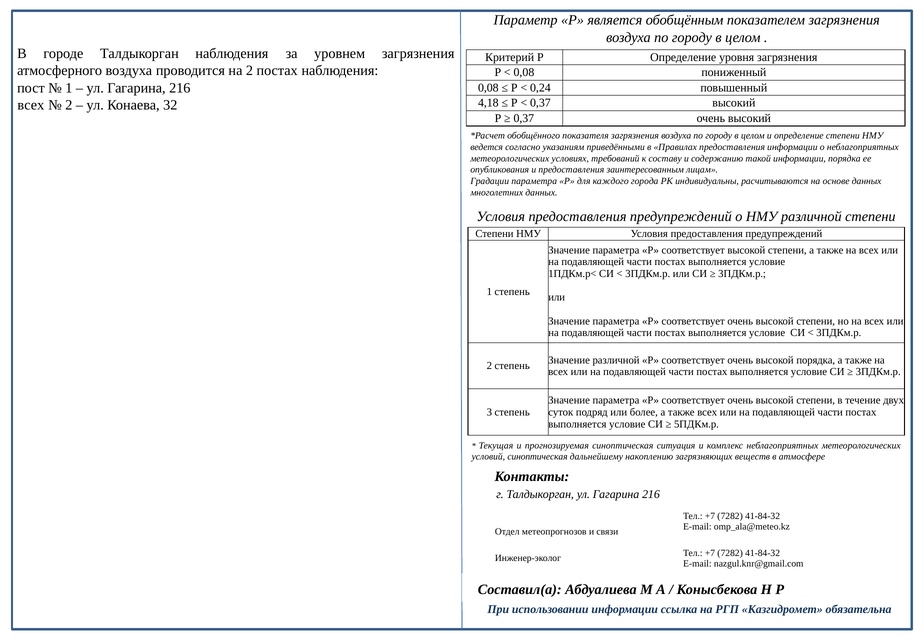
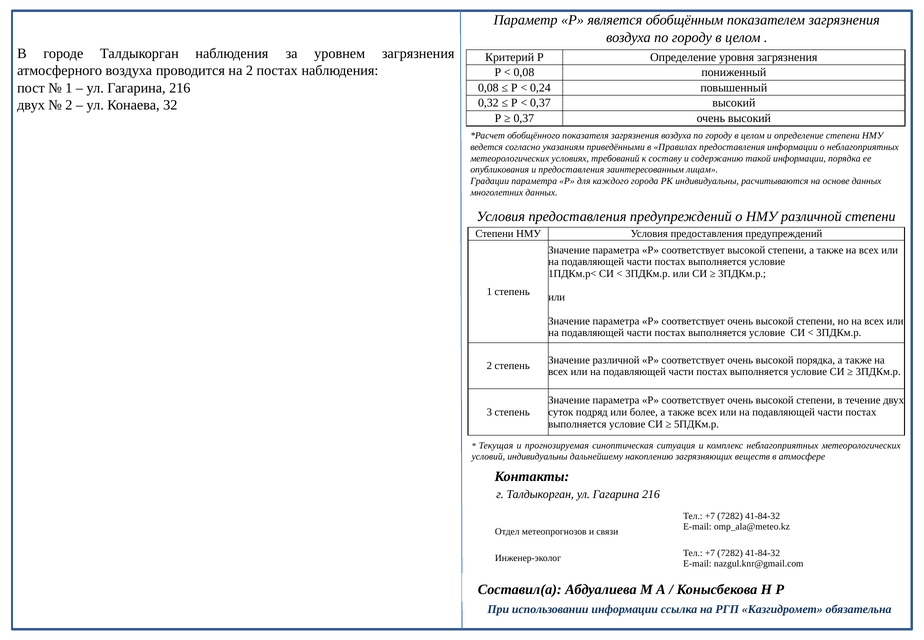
4,18: 4,18 -> 0,32 (488, 103)
всех: всех -> двух (31, 105)
условий синоптическая: синоптическая -> индивидуальны (537, 457)
